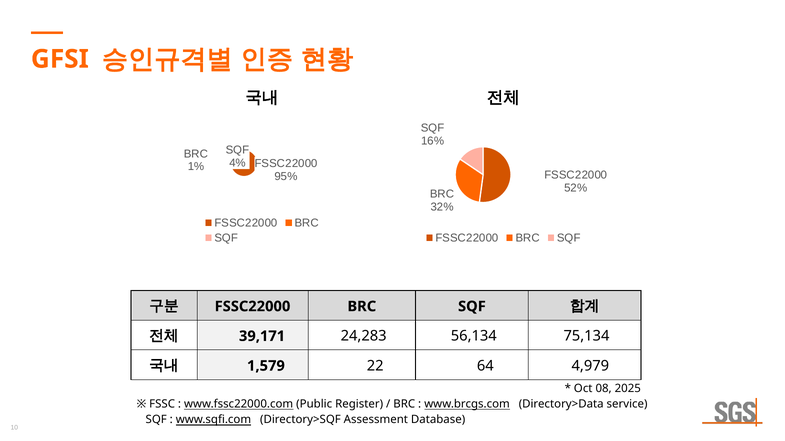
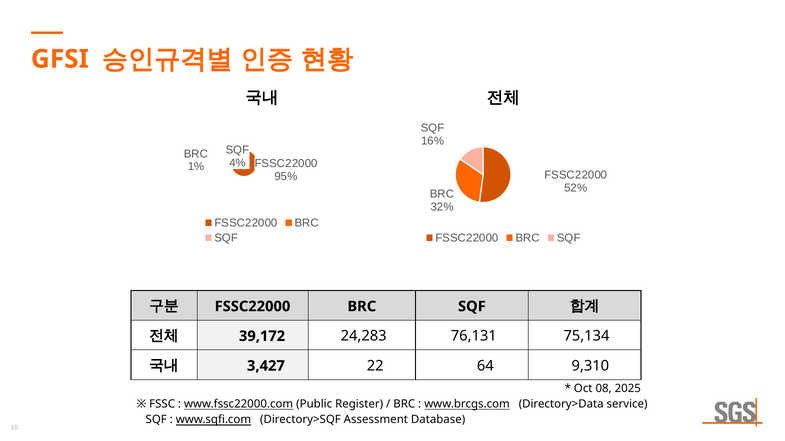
39,171: 39,171 -> 39,172 (262, 337)
56,134: 56,134 -> 76,131 (474, 337)
1,579: 1,579 -> 3,427 (266, 366)
4,979: 4,979 -> 9,310 (590, 366)
